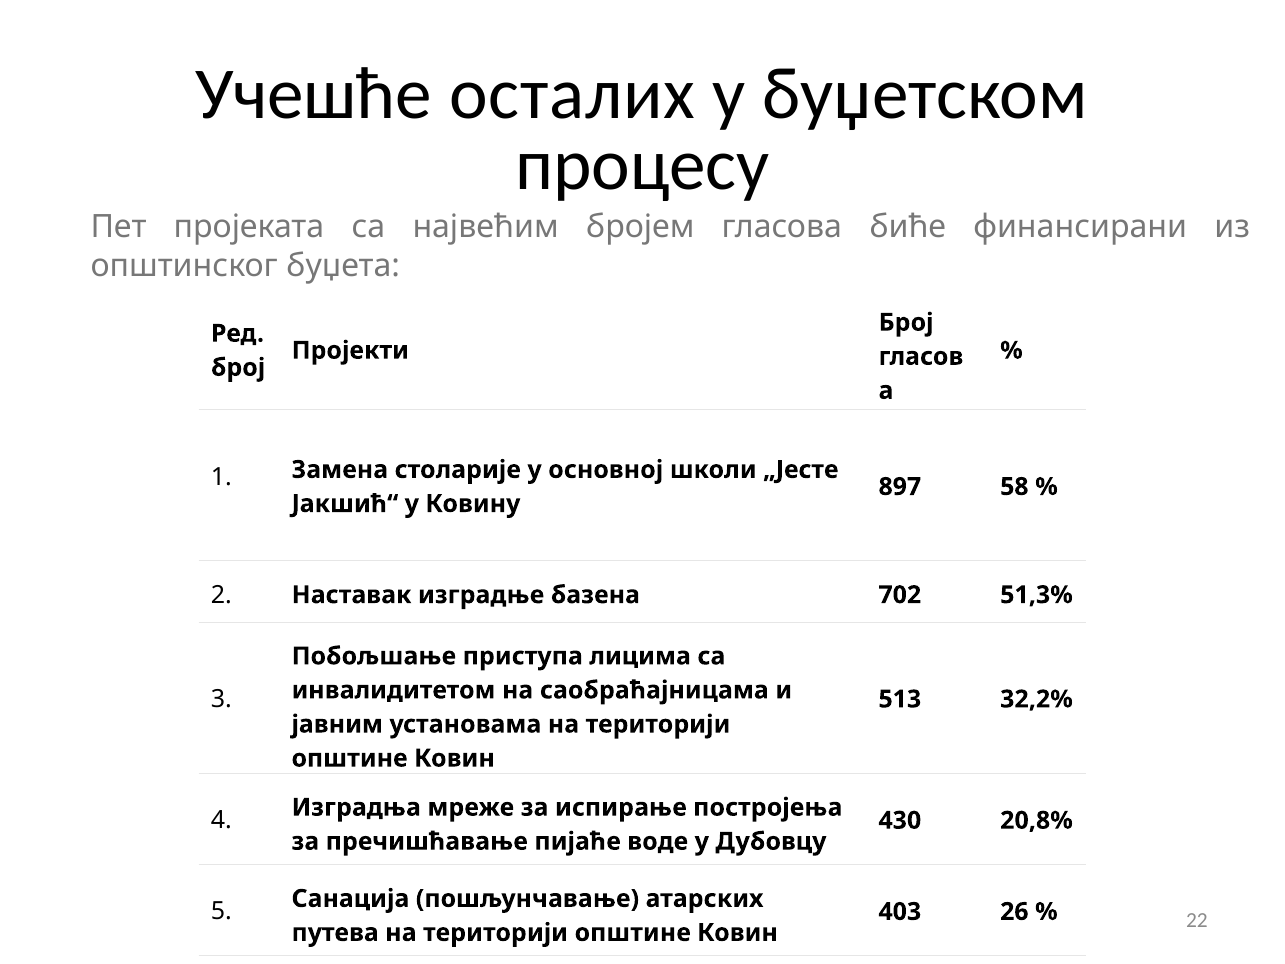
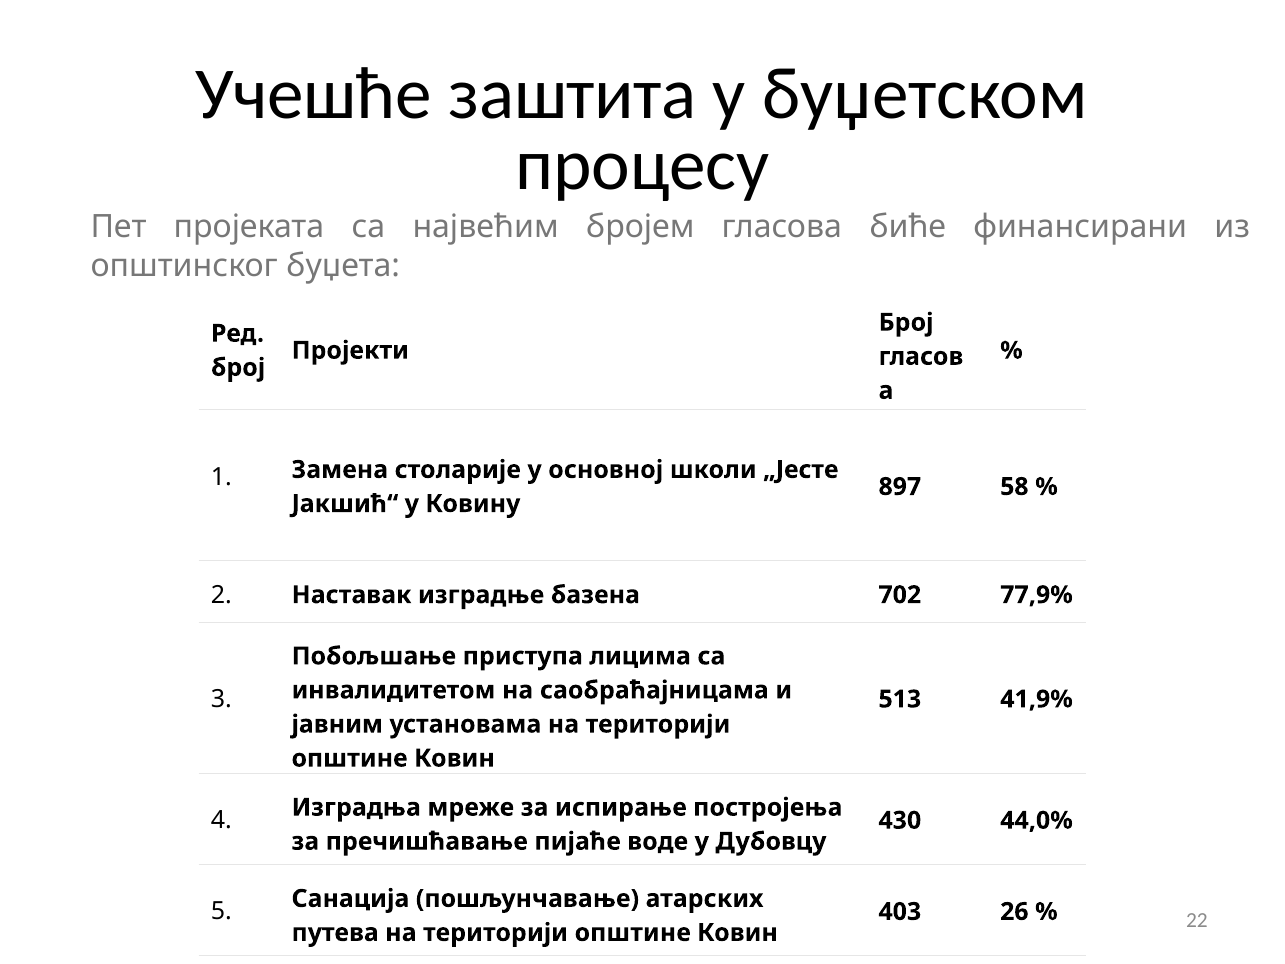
осталих: осталих -> заштита (573, 95)
51,3%: 51,3% -> 77,9% (1036, 595)
32,2%: 32,2% -> 41,9% (1036, 699)
20,8%: 20,8% -> 44,0% (1036, 820)
